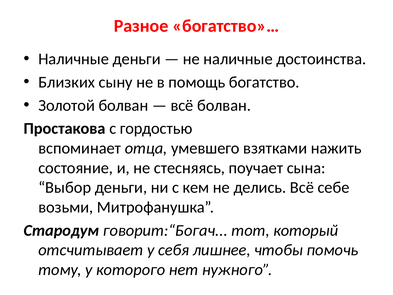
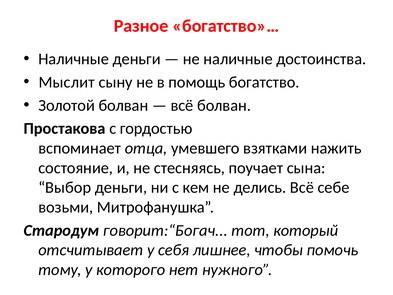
Близких: Близких -> Мыслит (67, 82)
